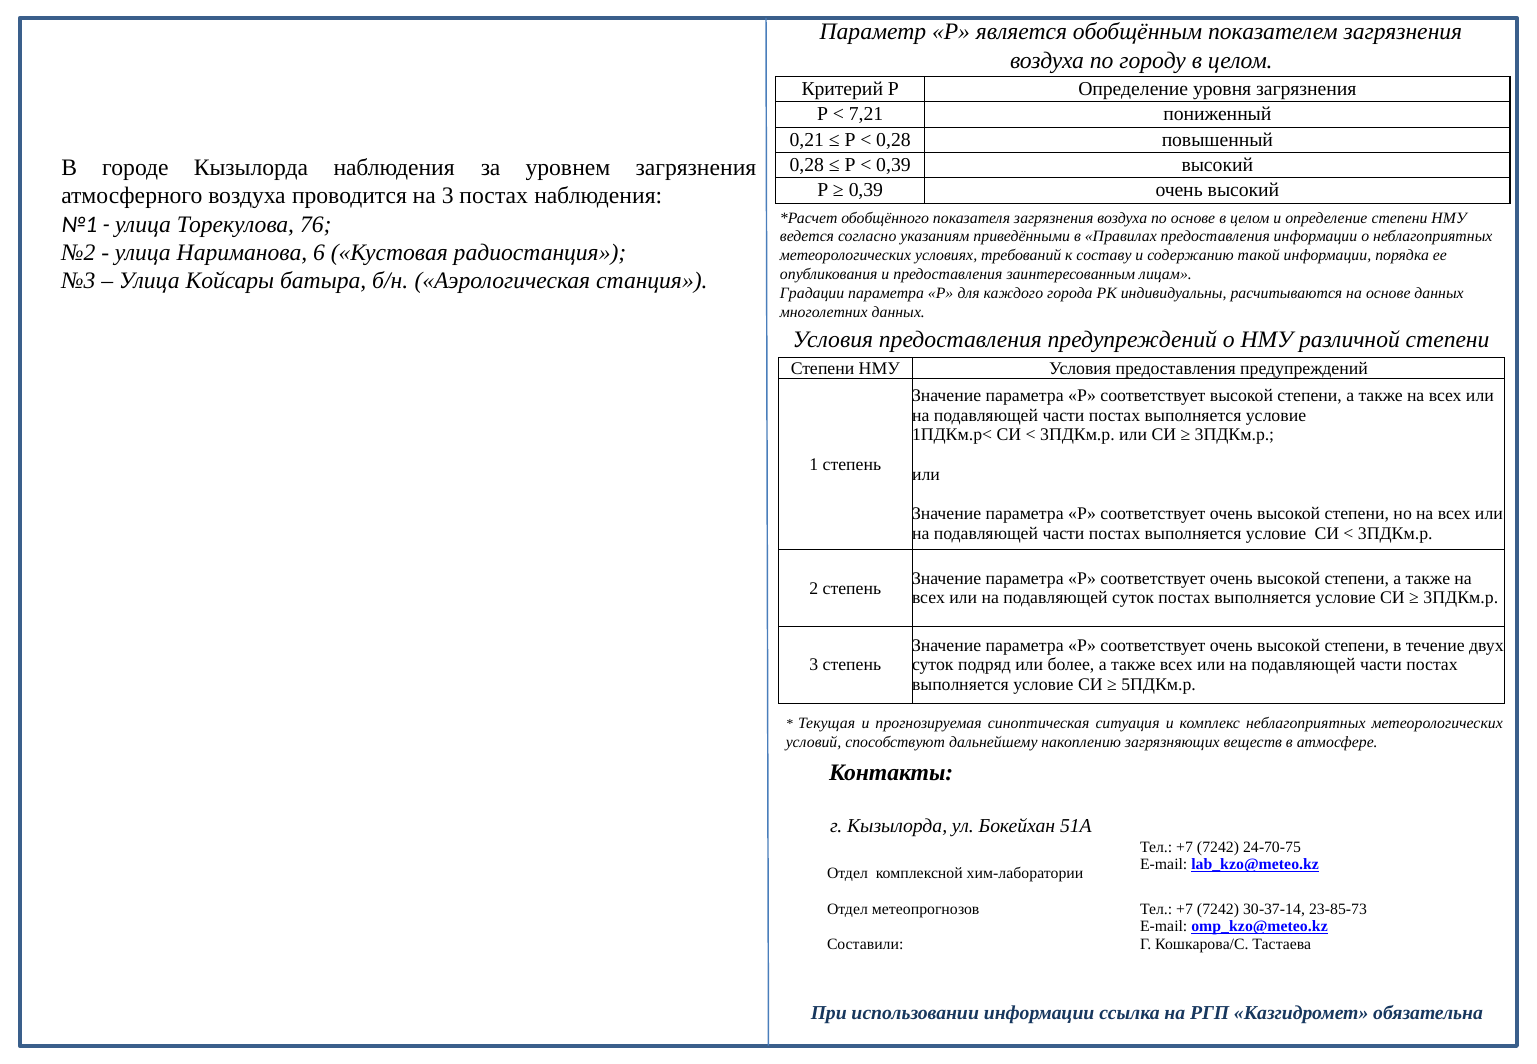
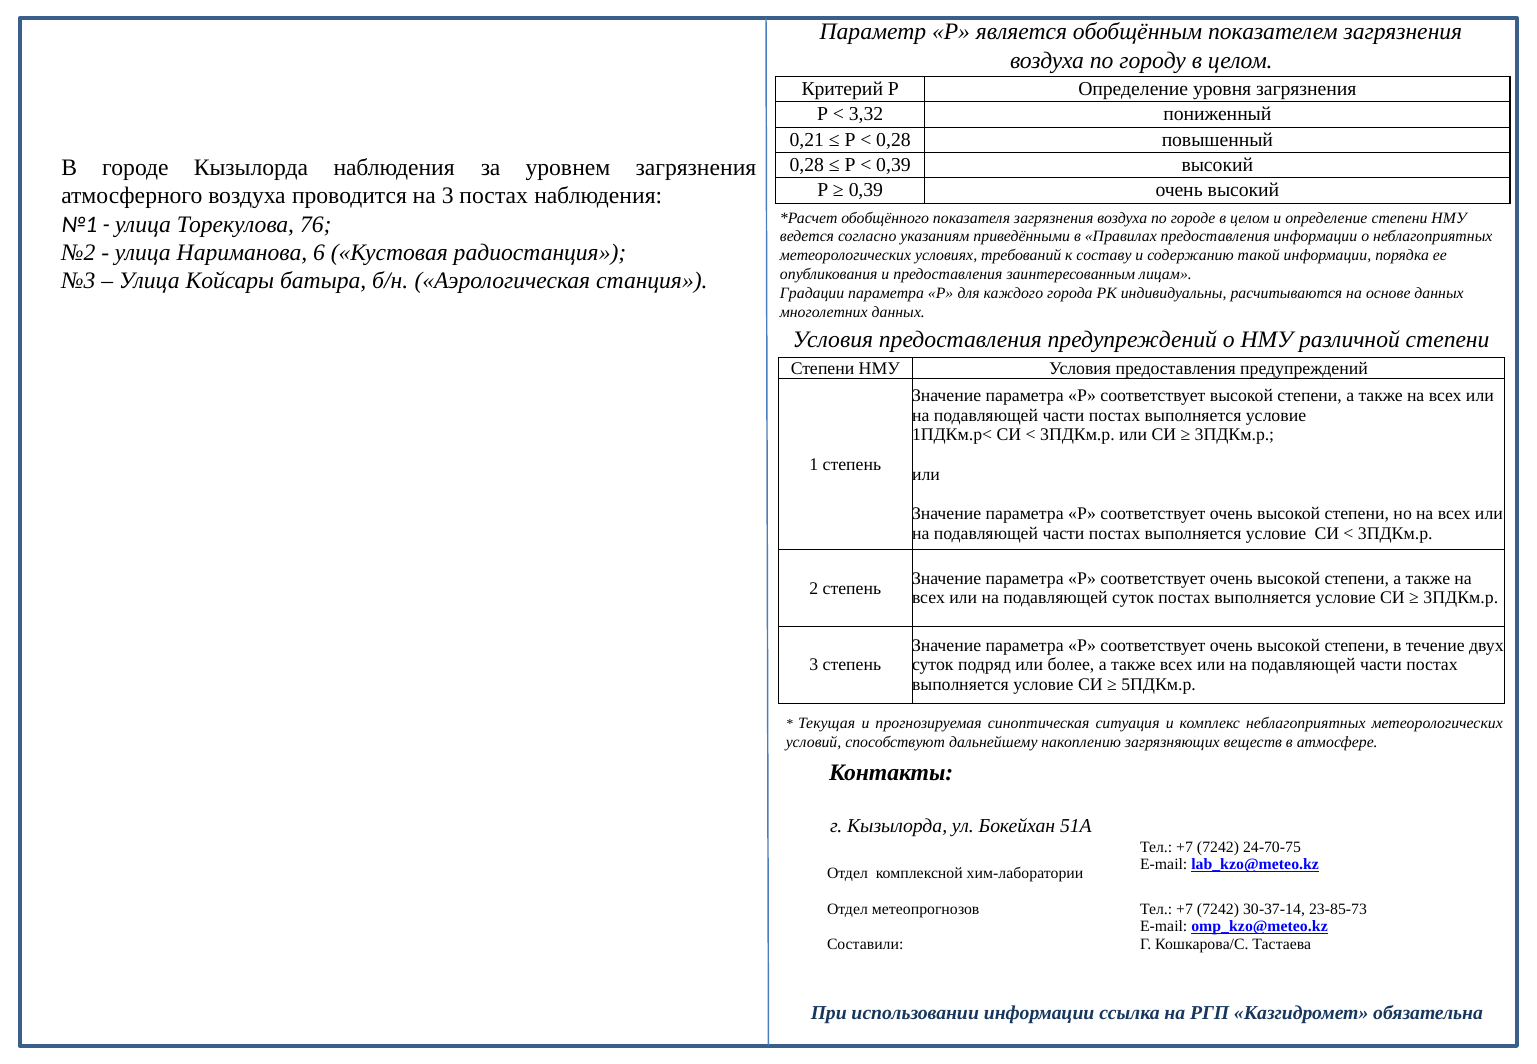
7,21: 7,21 -> 3,32 (866, 114)
по основе: основе -> городе (1193, 218)
